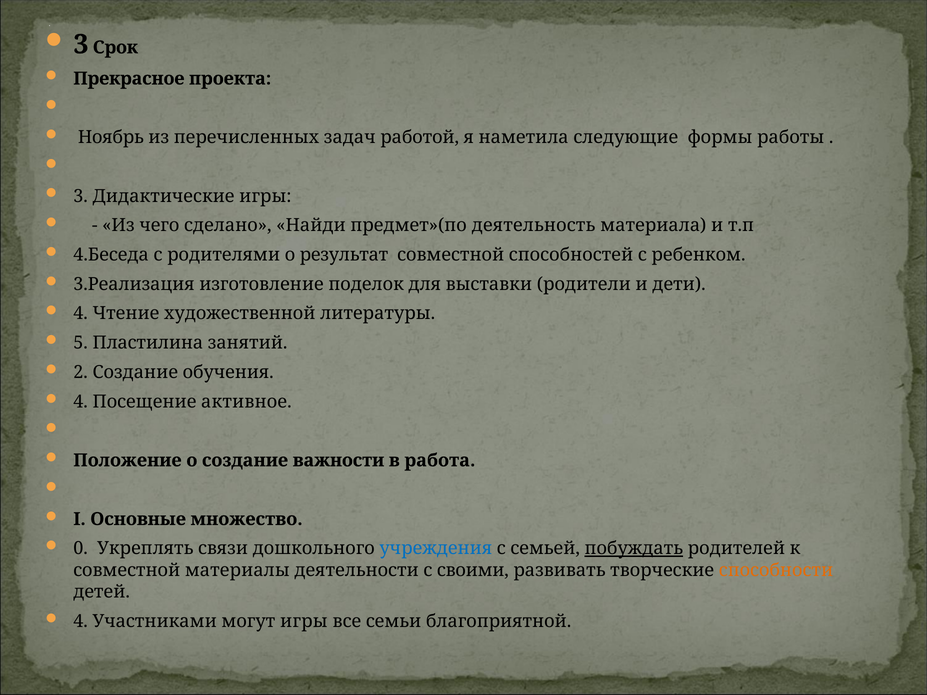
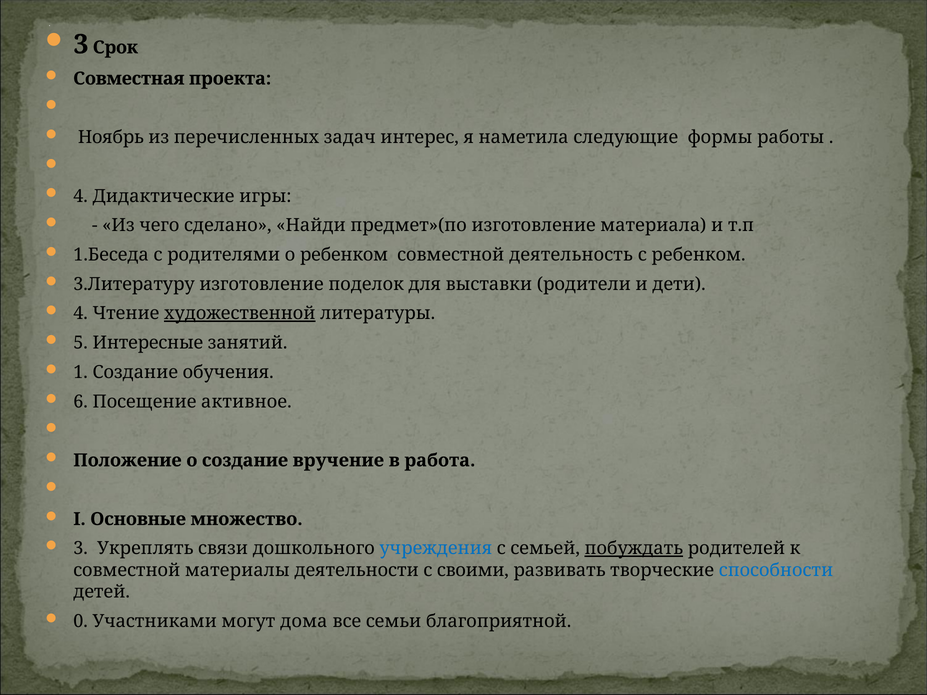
Прекрасное: Прекрасное -> Совместная (129, 79)
работой: работой -> интерес (420, 137)
3: 3 -> 4 (81, 196)
предмет»(по деятельность: деятельность -> изготовление (534, 226)
4.Беседа: 4.Беседа -> 1.Беседа (111, 255)
о результат: результат -> ребенком (344, 255)
способностей: способностей -> деятельность (571, 255)
3.Реализация: 3.Реализация -> 3.Литературу (134, 284)
художественной underline: none -> present (240, 314)
Пластилина: Пластилина -> Интересные (148, 343)
2: 2 -> 1 (81, 372)
4: 4 -> 6 (81, 402)
важности: важности -> вручение (338, 461)
0: 0 -> 3 (81, 549)
способности colour: orange -> blue (776, 570)
4: 4 -> 0 (81, 621)
могут игры: игры -> дома (304, 621)
